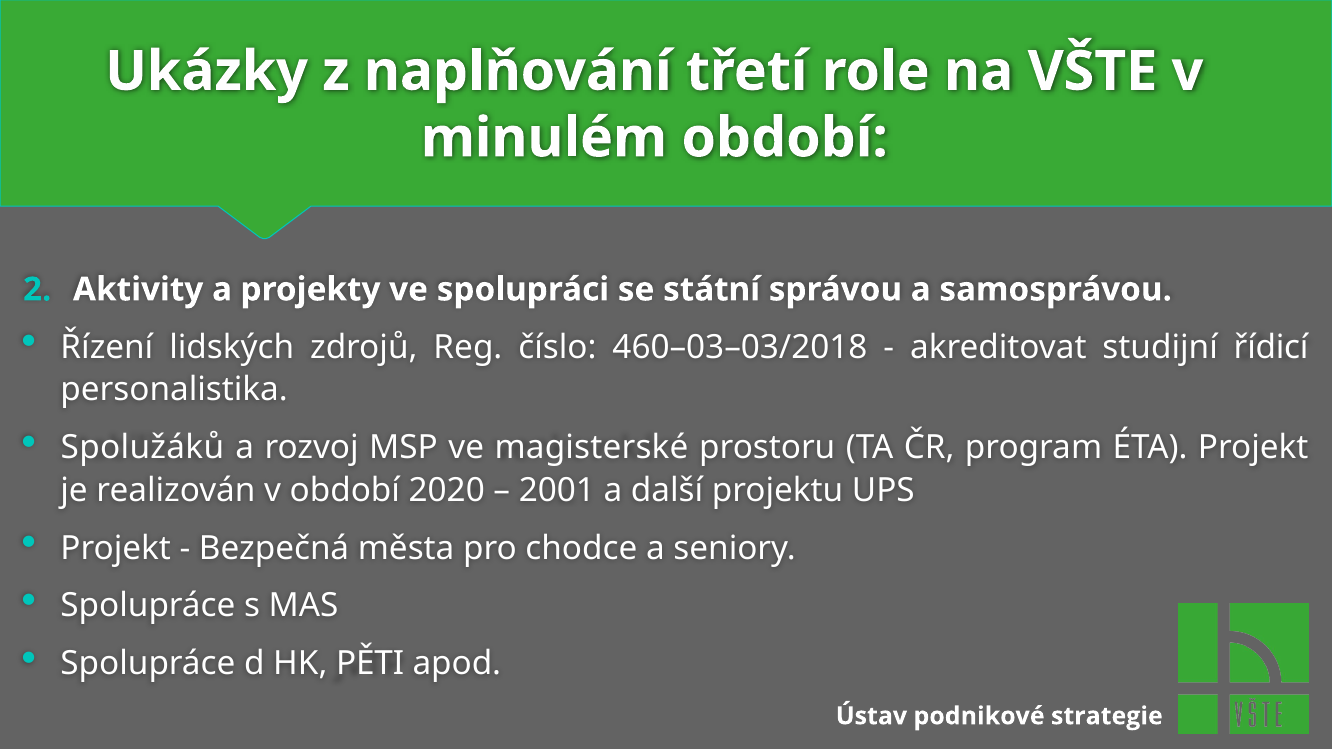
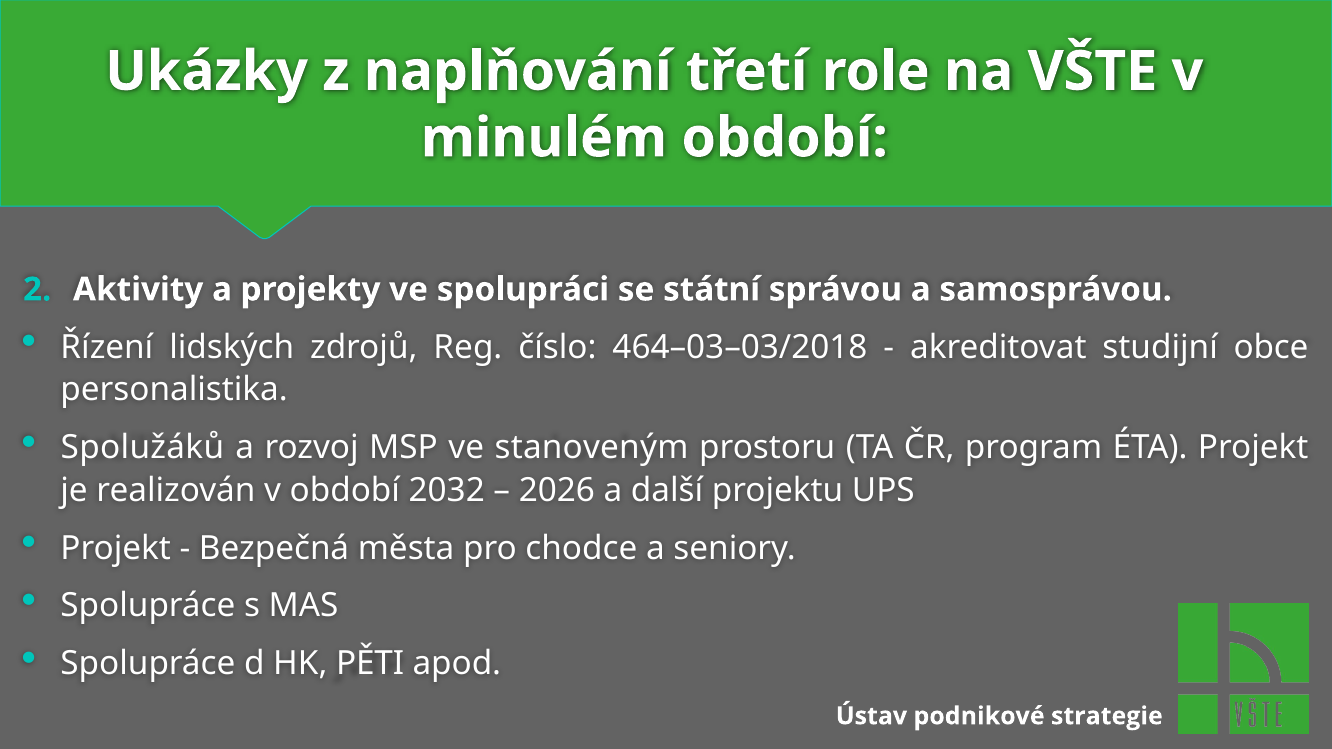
460–03–03/2018: 460–03–03/2018 -> 464–03–03/2018 (740, 347)
řídicí: řídicí -> obce (1271, 347)
magisterské: magisterské -> stanoveným (591, 448)
2020: 2020 -> 2032 (447, 491)
2001: 2001 -> 2026 (557, 491)
